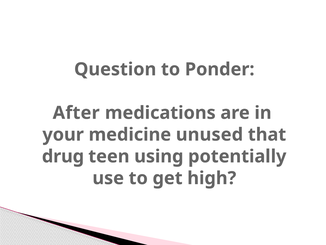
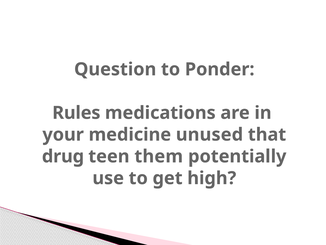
After: After -> Rules (76, 113)
using: using -> them (159, 156)
